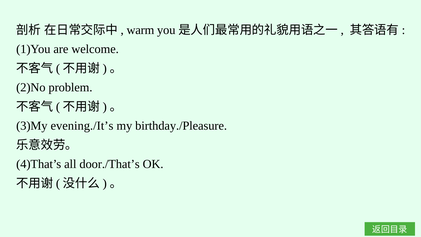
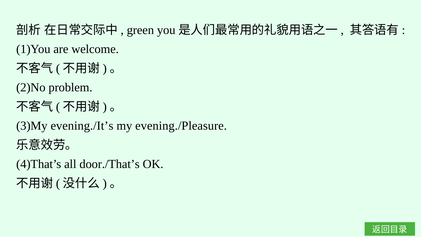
warm: warm -> green (140, 30)
birthday./Pleasure: birthday./Pleasure -> evening./Pleasure (181, 126)
